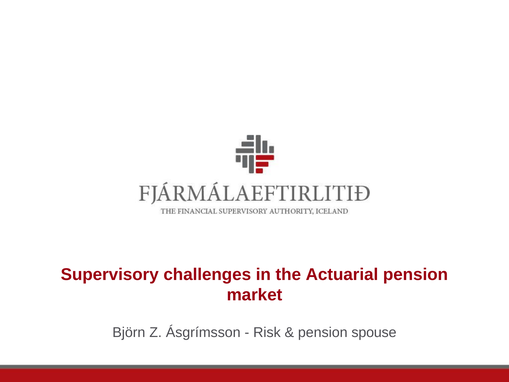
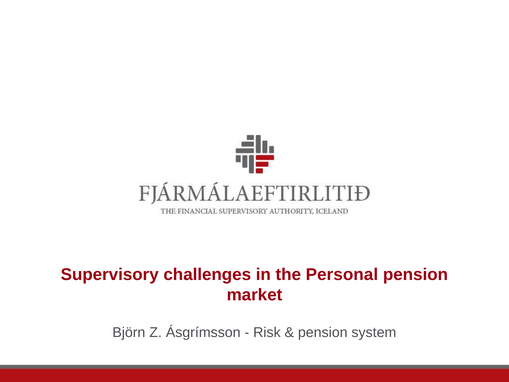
Actuarial: Actuarial -> Personal (342, 274)
spouse: spouse -> system (374, 332)
